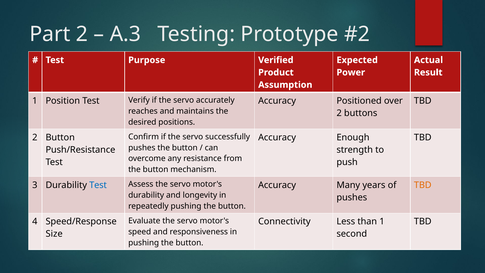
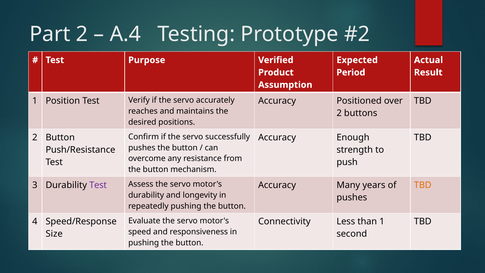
A.3: A.3 -> A.4 (125, 34)
Power: Power -> Period (351, 72)
Test colour: blue -> purple (98, 185)
